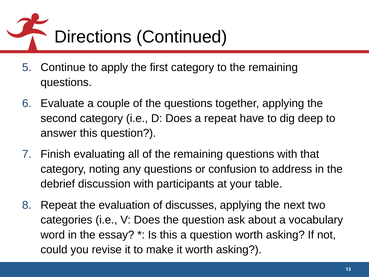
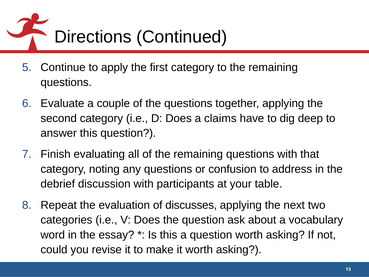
a repeat: repeat -> claims (220, 118)
